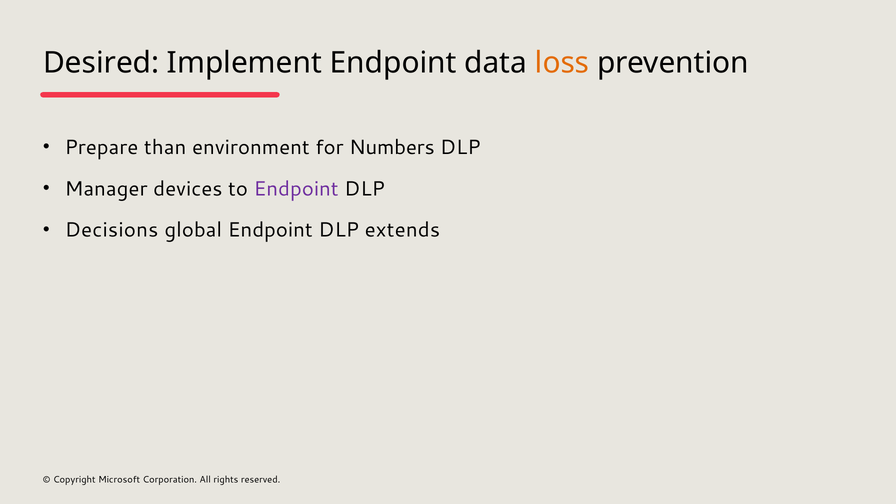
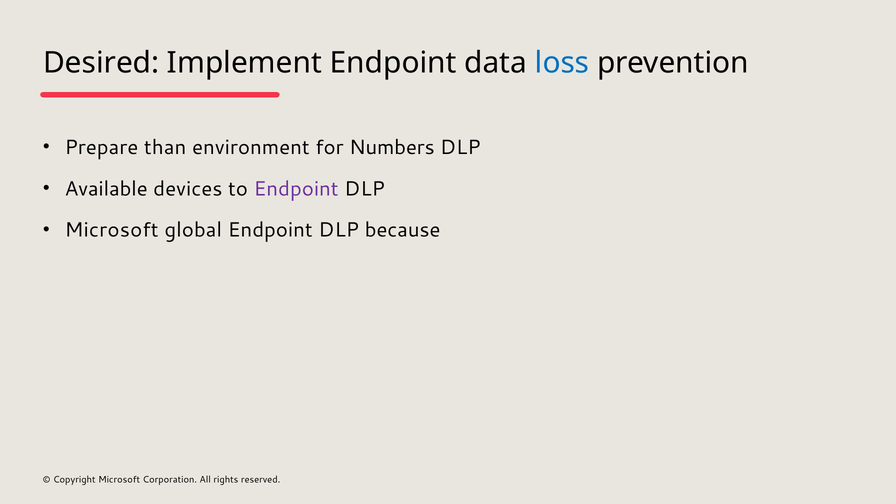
loss colour: orange -> blue (562, 63)
Manager: Manager -> Available (106, 189)
Decisions: Decisions -> Microsoft (112, 230)
extends: extends -> because (403, 230)
